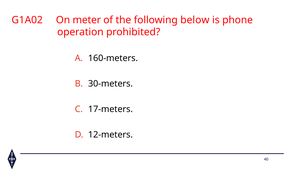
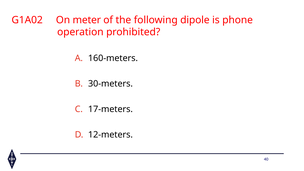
below: below -> dipole (195, 20)
